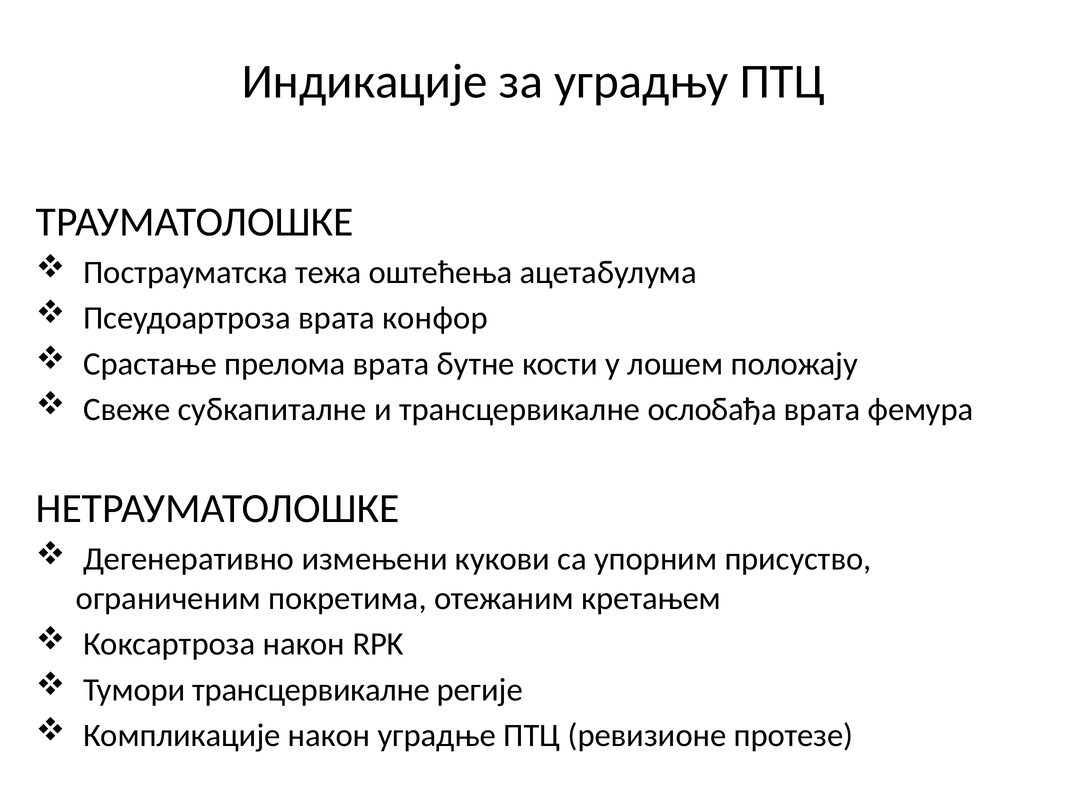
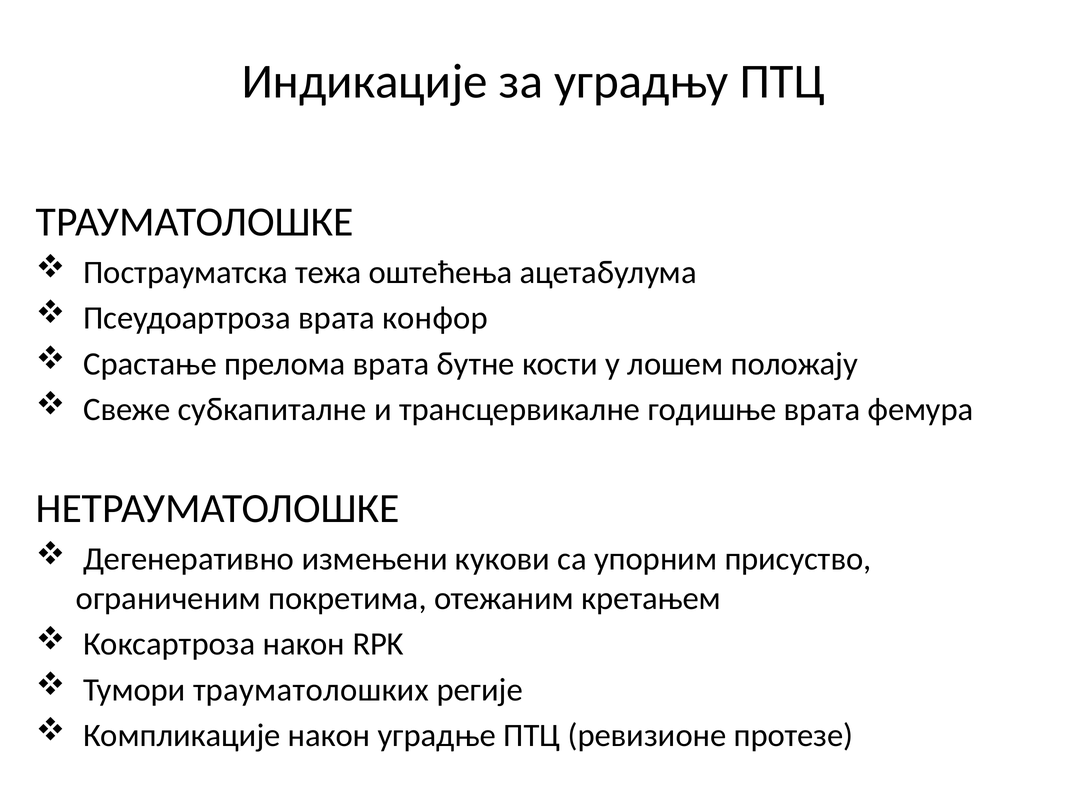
ослобађа: ослобађа -> годишње (712, 410)
Тумори трансцервикалне: трансцервикалне -> трауматолошких (311, 690)
